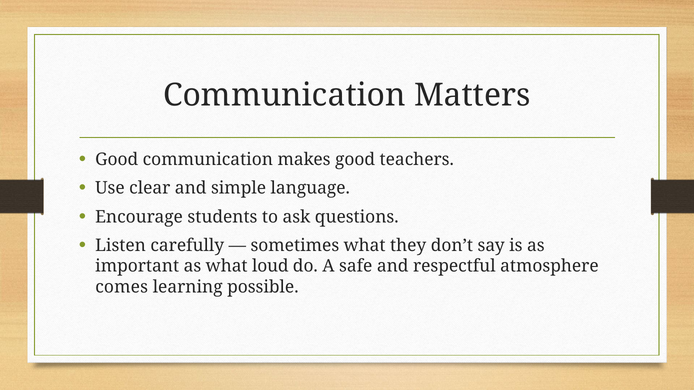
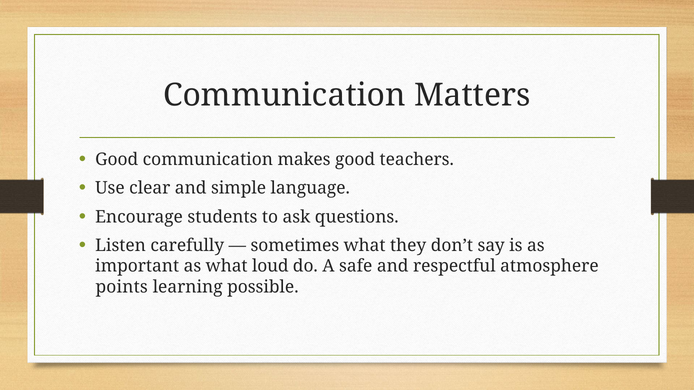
comes: comes -> points (122, 287)
